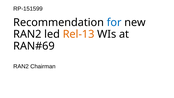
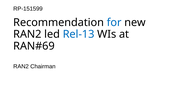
Rel-13 colour: orange -> blue (79, 34)
